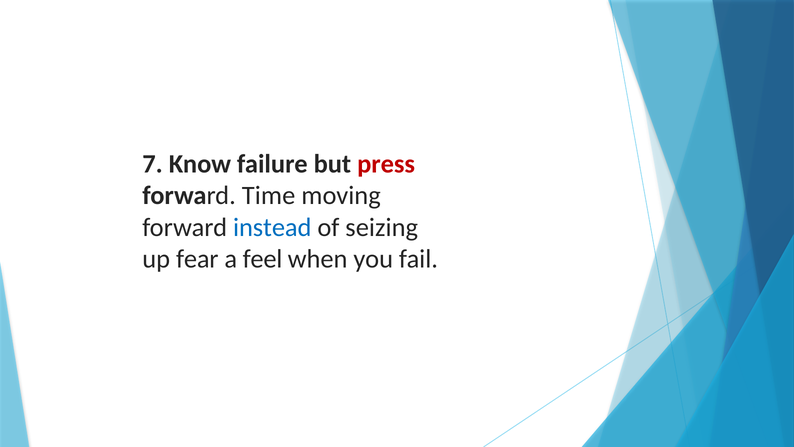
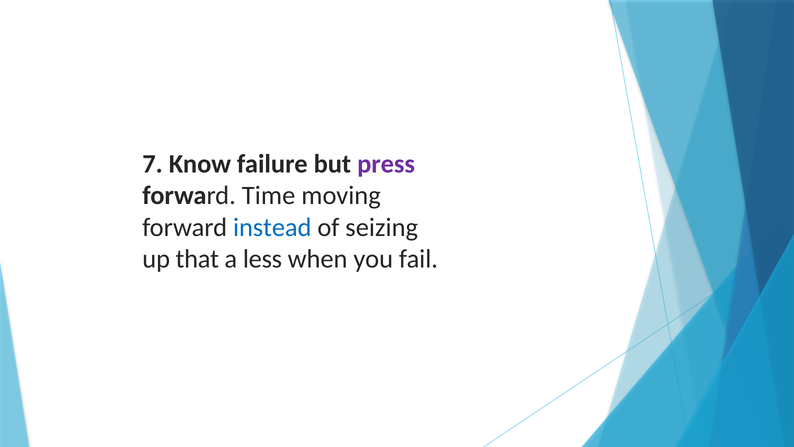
press colour: red -> purple (386, 164)
fear: fear -> that (197, 259)
feel: feel -> less (263, 259)
